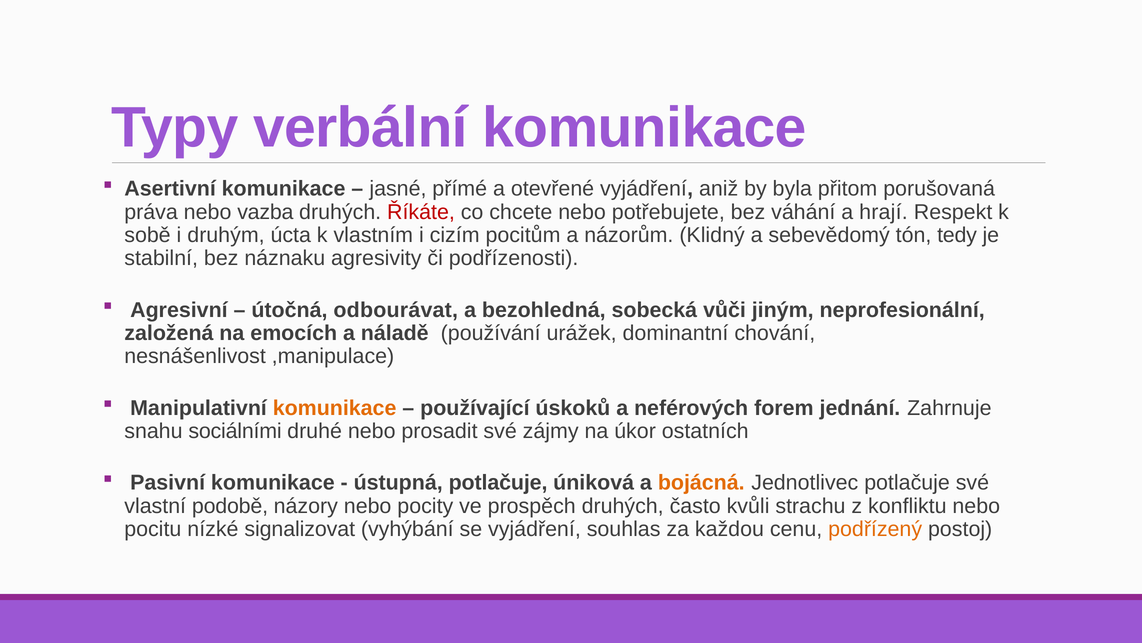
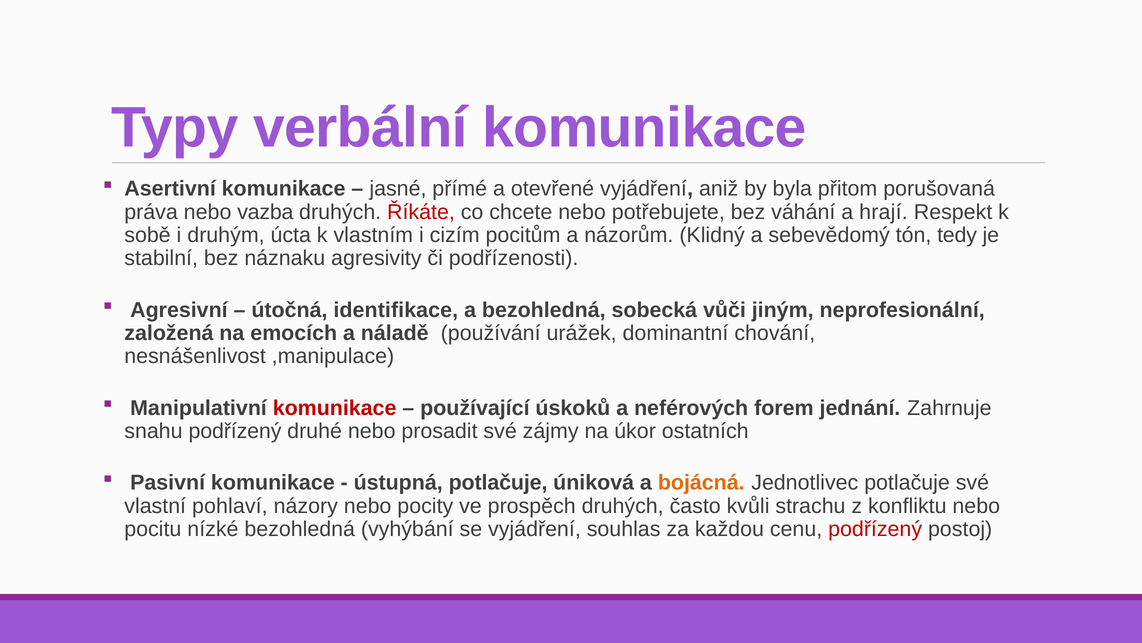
odbourávat: odbourávat -> identifikace (396, 310)
komunikace colour: orange -> red (335, 408)
snahu sociálními: sociálními -> podřízený (235, 431)
podobě: podobě -> pohlaví (230, 506)
nízké signalizovat: signalizovat -> bezohledná (300, 529)
podřízený colour: orange -> red (875, 529)
